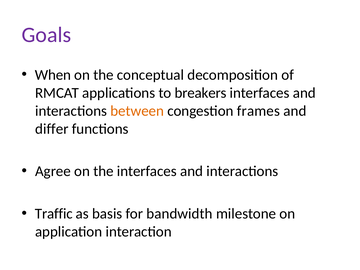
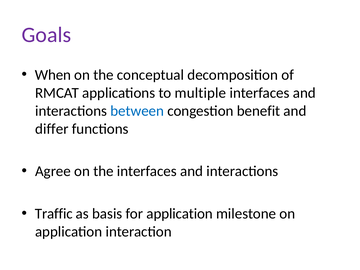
breakers: breakers -> multiple (200, 93)
between colour: orange -> blue (137, 111)
frames: frames -> benefit (259, 111)
for bandwidth: bandwidth -> application (180, 214)
